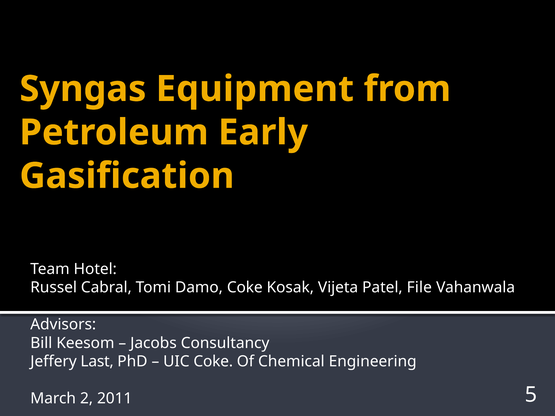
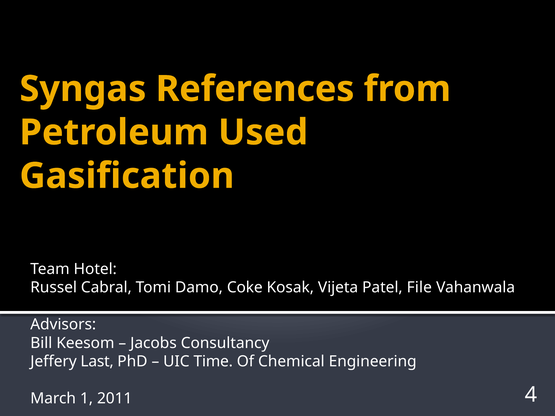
Equipment: Equipment -> References (255, 89)
Early: Early -> Used (263, 133)
UIC Coke: Coke -> Time (213, 362)
2: 2 -> 1 (86, 399)
5: 5 -> 4 (531, 395)
